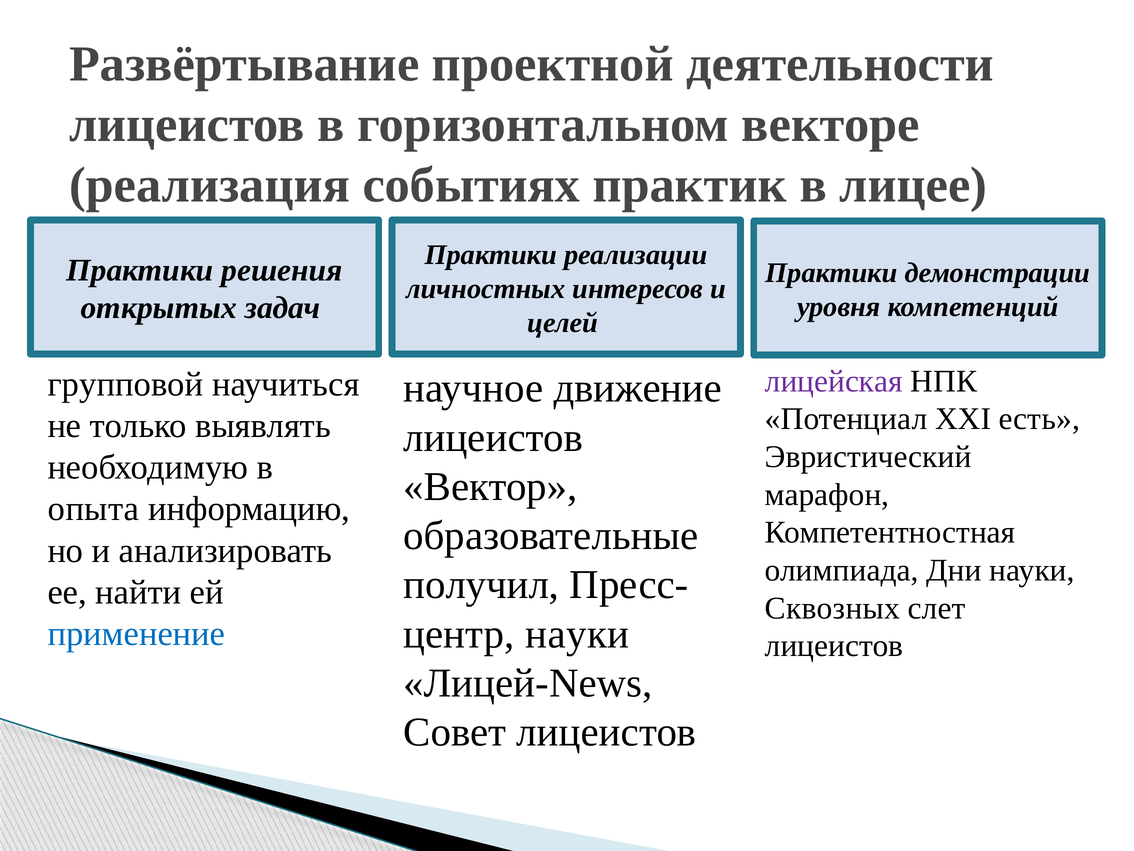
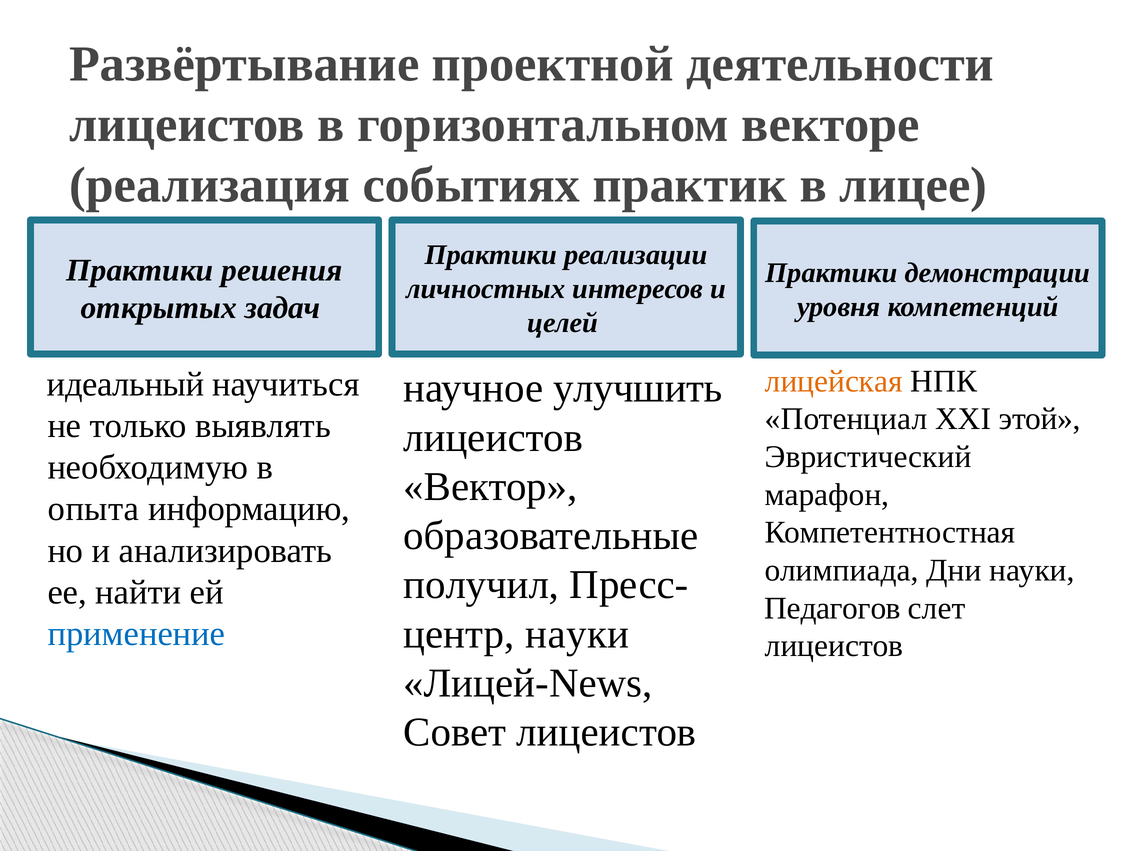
лицейская colour: purple -> orange (834, 381)
групповой: групповой -> идеальный (126, 384)
движение: движение -> улучшить (638, 388)
есть: есть -> этой (1040, 419)
Сквозных: Сквозных -> Педагогов (833, 608)
